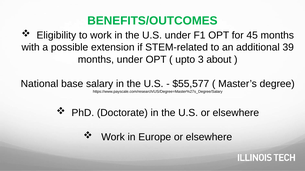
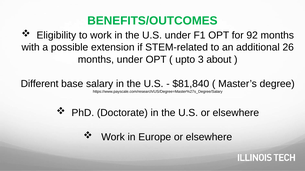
45: 45 -> 92 (252, 35)
39: 39 -> 26 (288, 47)
National: National -> Different (40, 84)
$55,577: $55,577 -> $81,840 (191, 84)
